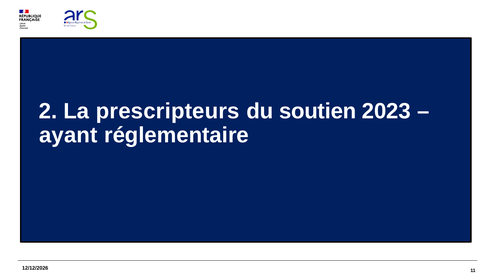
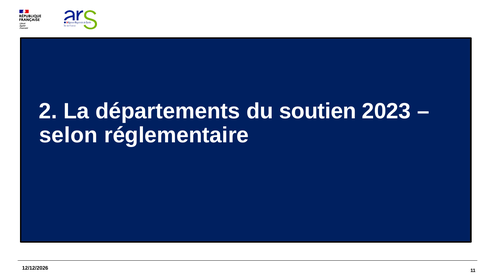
prescripteurs: prescripteurs -> départements (168, 111)
ayant: ayant -> selon (68, 135)
